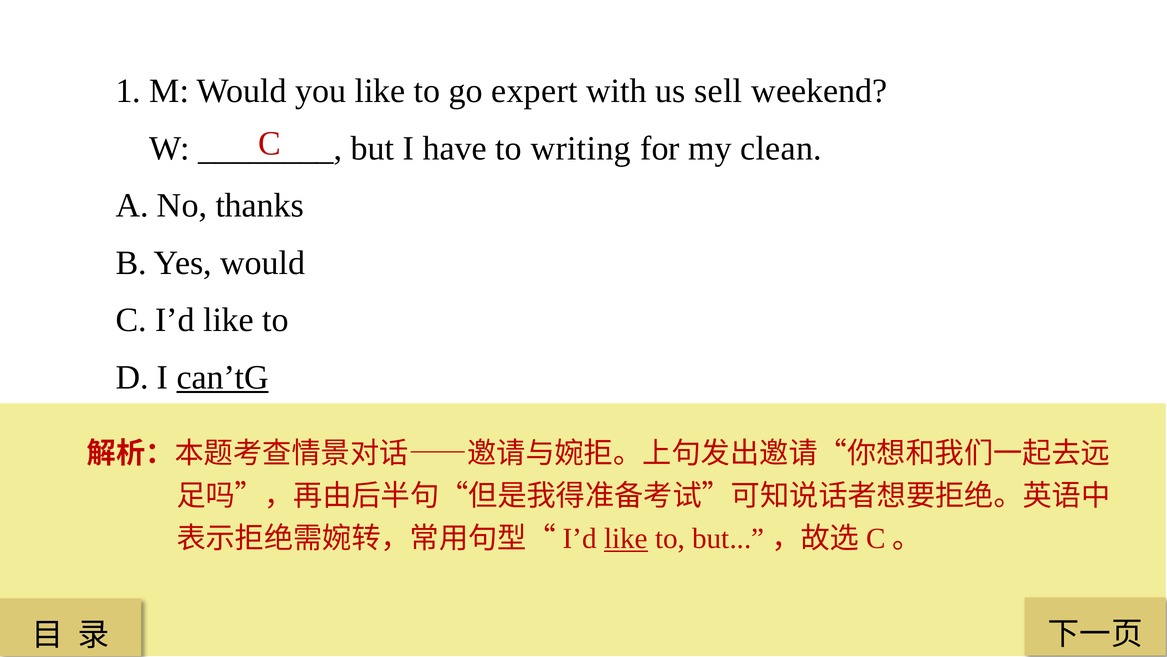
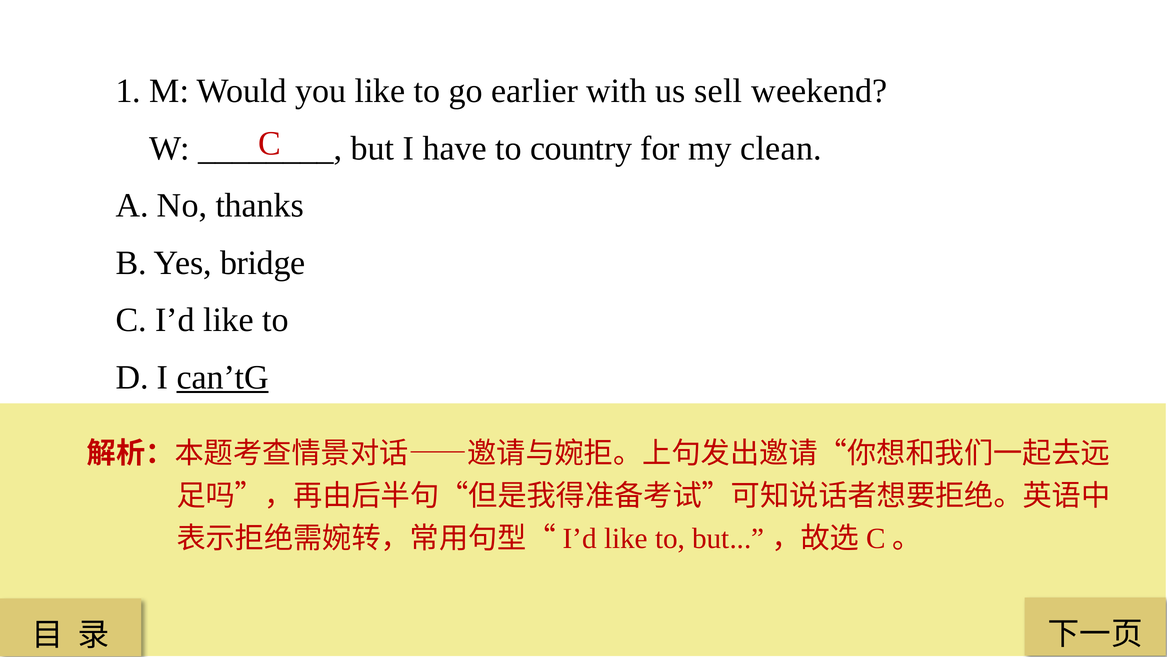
expert: expert -> earlier (535, 91)
writing: writing -> country (581, 148)
Yes would: would -> bridge (263, 263)
like underline: present -> none (626, 538)
